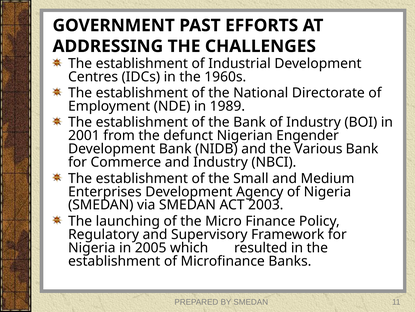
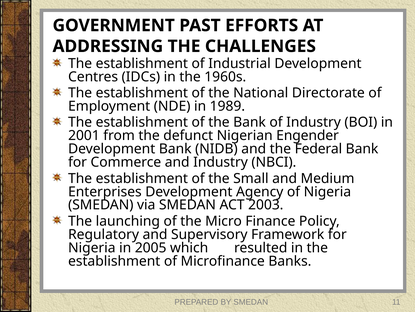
Various: Various -> Federal (318, 149)
